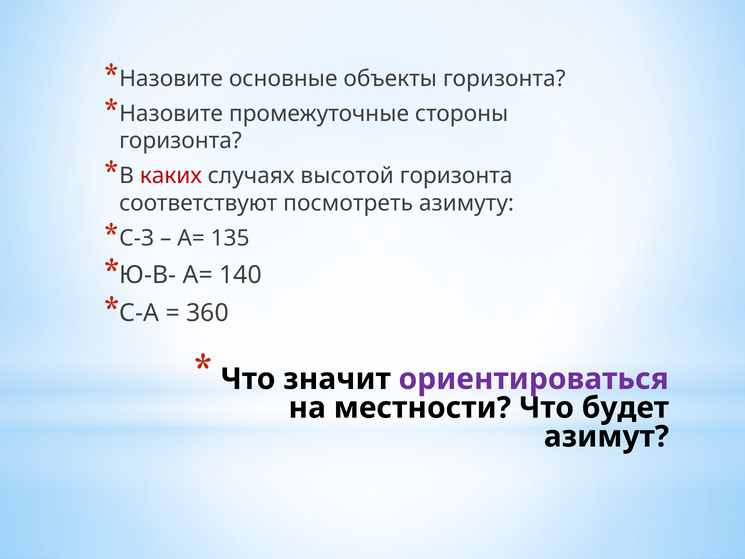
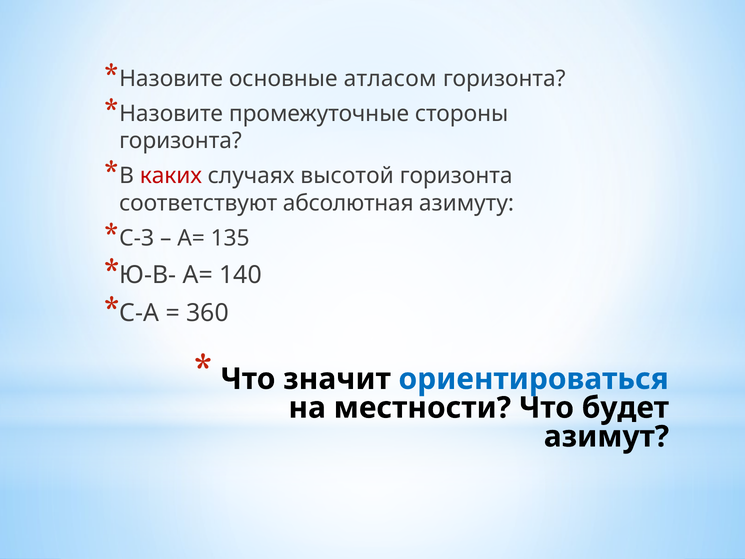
объекты: объекты -> атласом (390, 79)
посмотреть: посмотреть -> абсолютная (348, 203)
ориентироваться colour: purple -> blue (534, 379)
